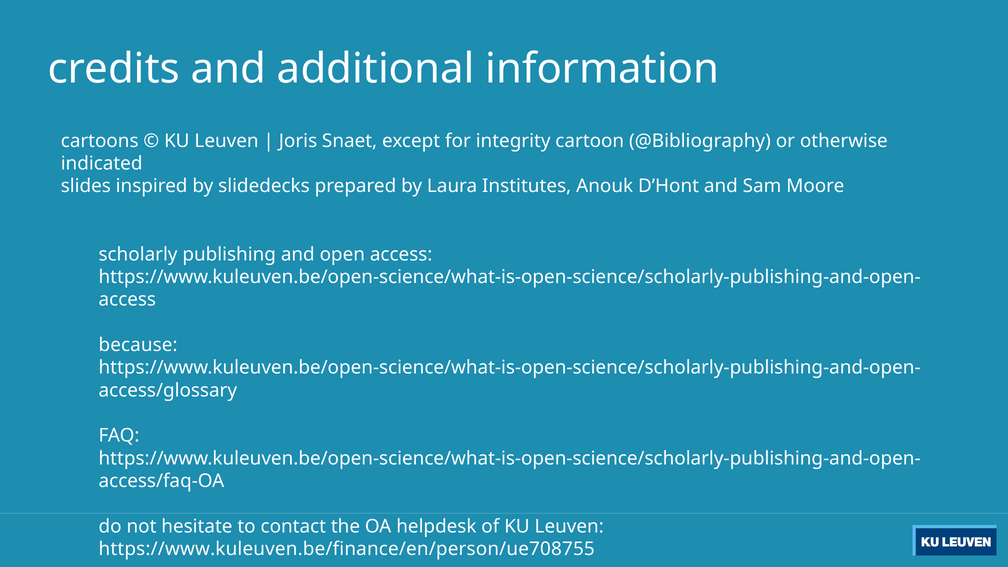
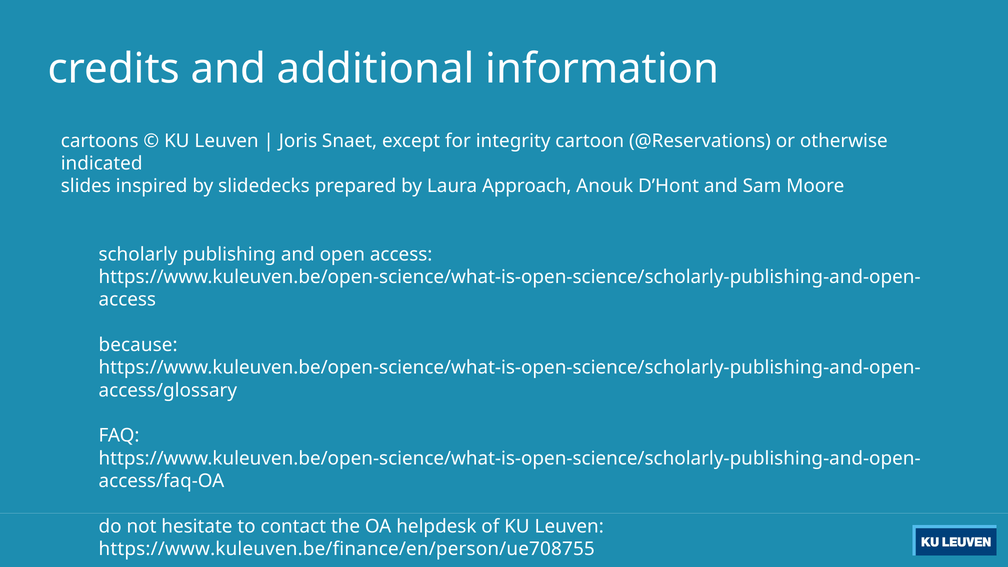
@Bibliography: @Bibliography -> @Reservations (700, 141)
Institutes: Institutes -> Approach (527, 186)
